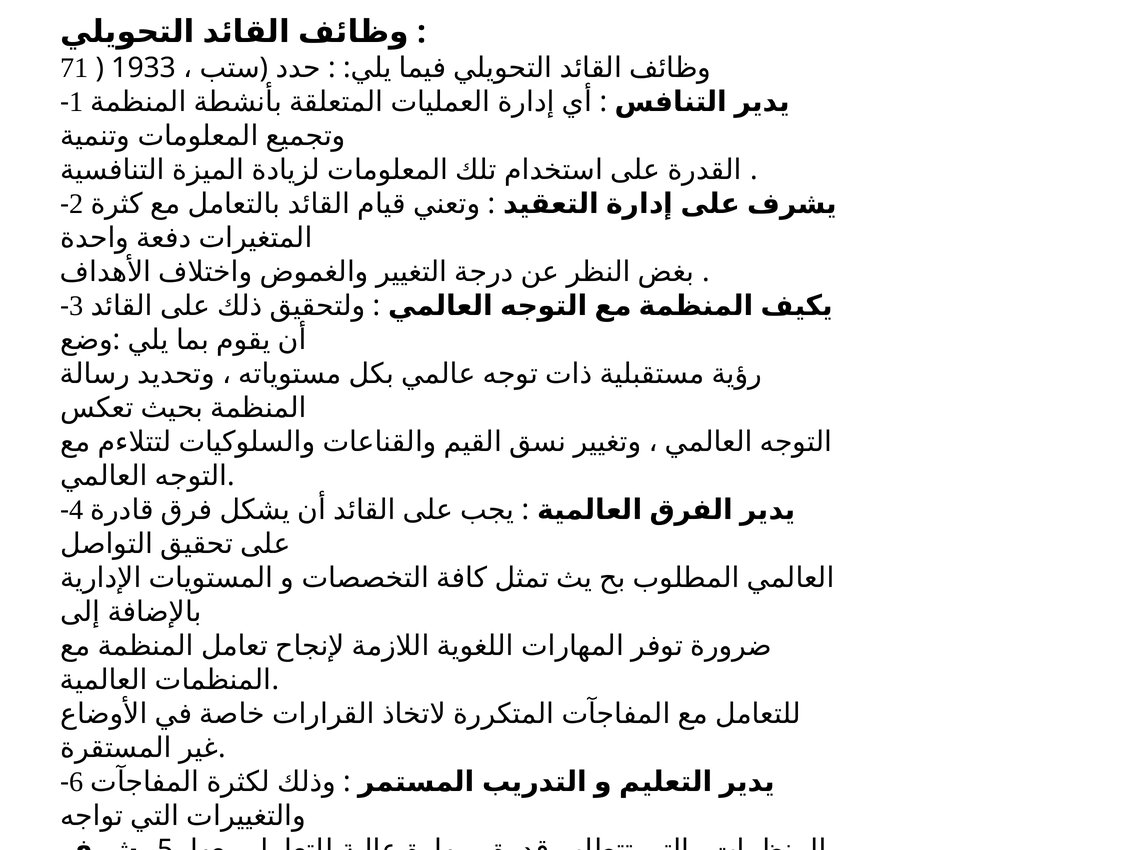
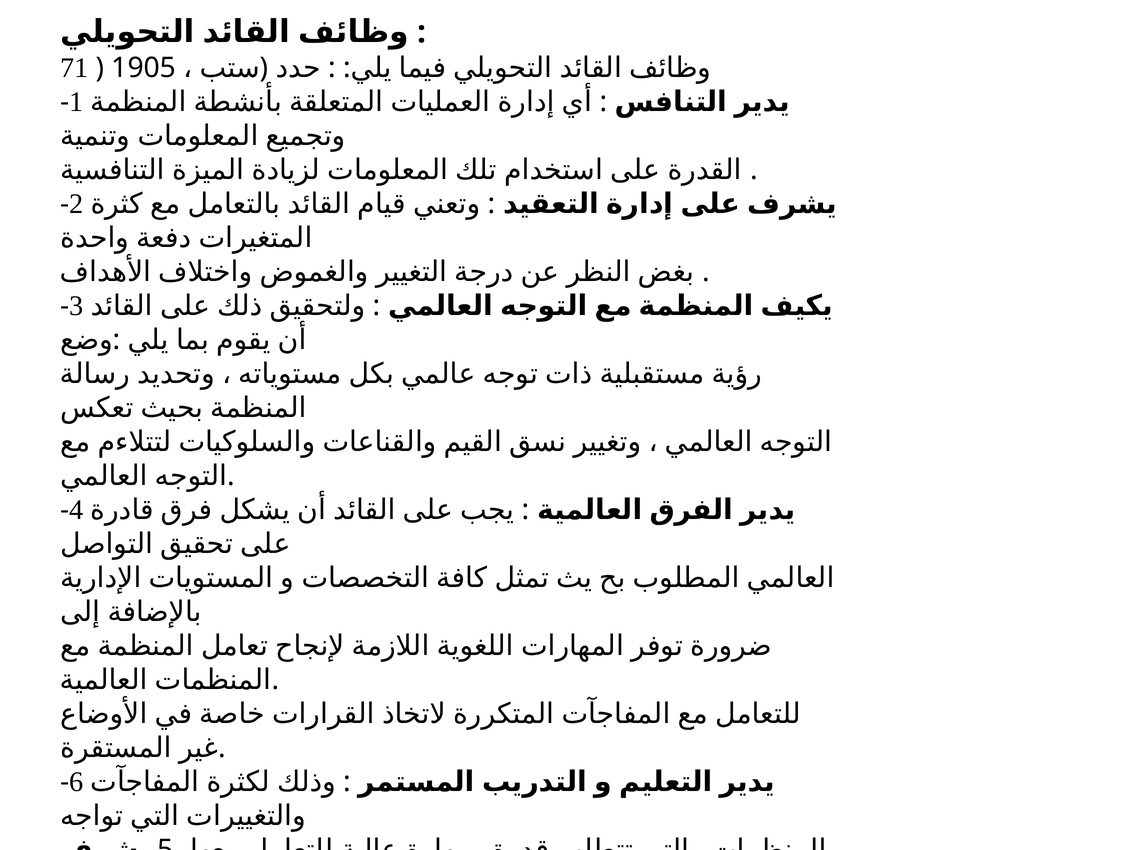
1933: 1933 -> 1905 (144, 68)
